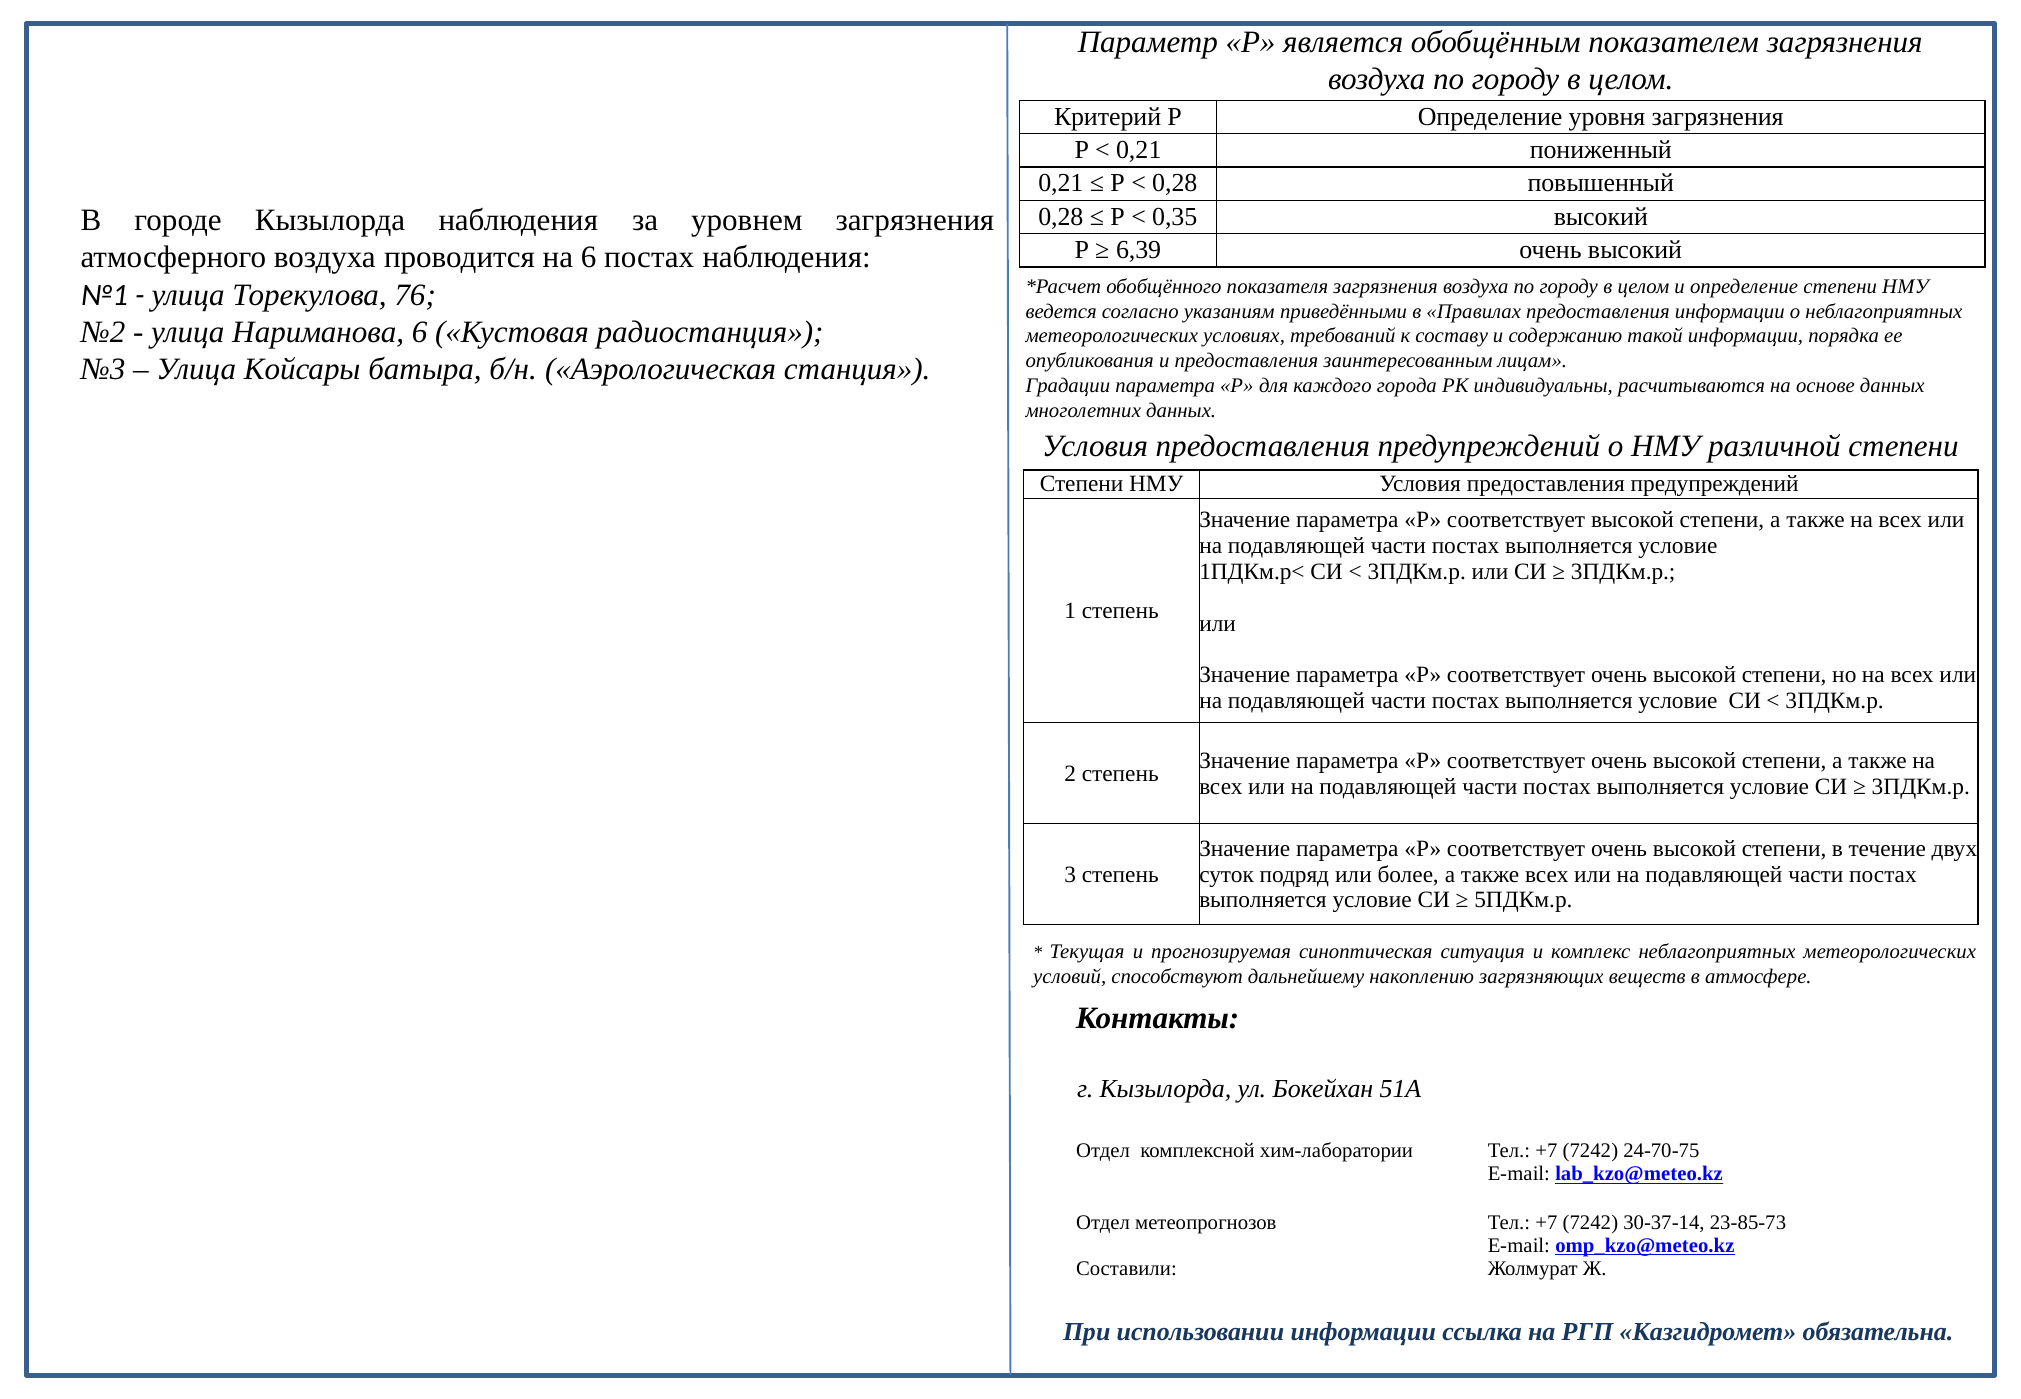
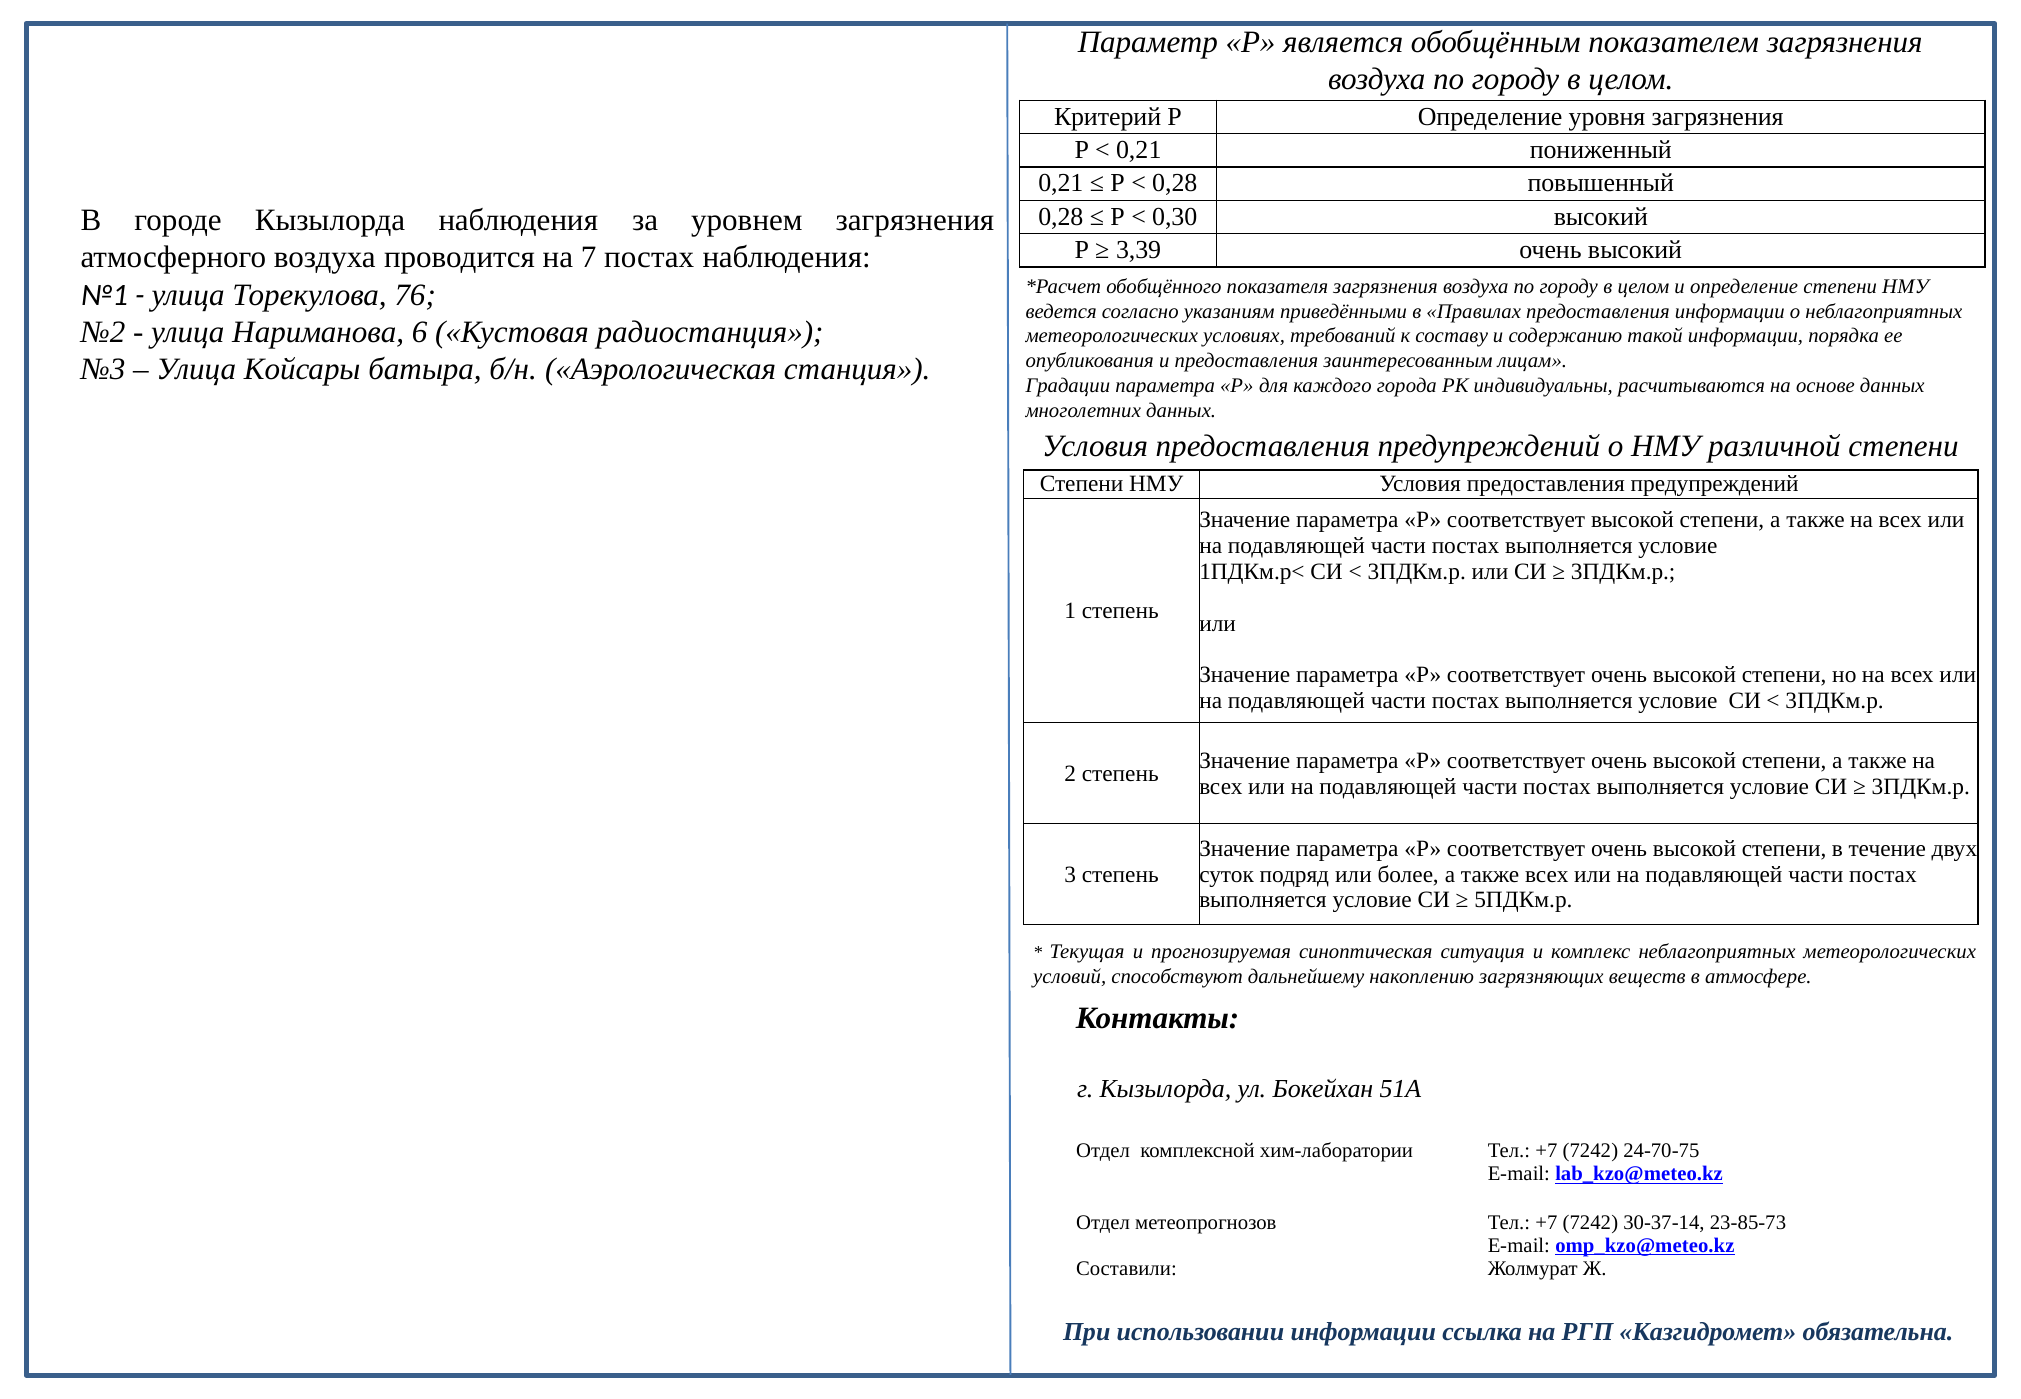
0,35: 0,35 -> 0,30 (1175, 217)
6,39: 6,39 -> 3,39 (1139, 250)
на 6: 6 -> 7 (589, 258)
